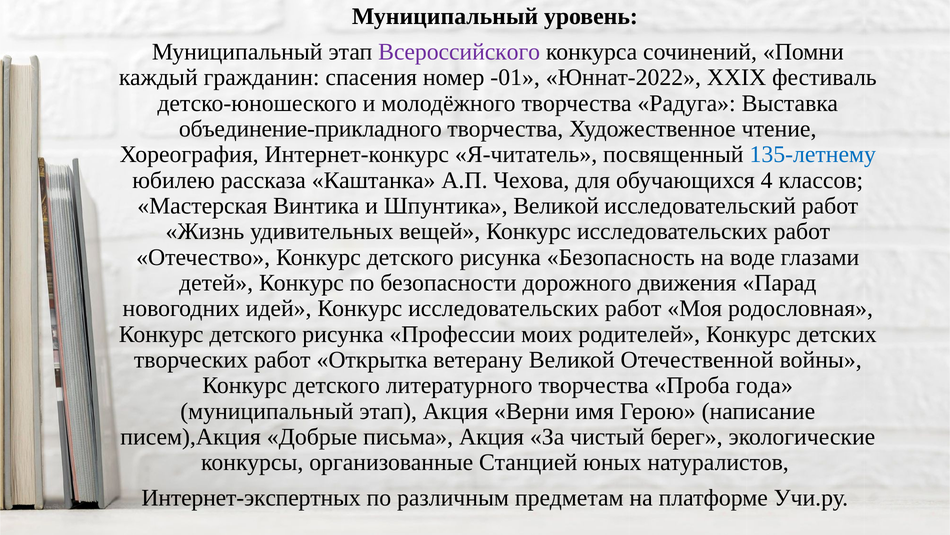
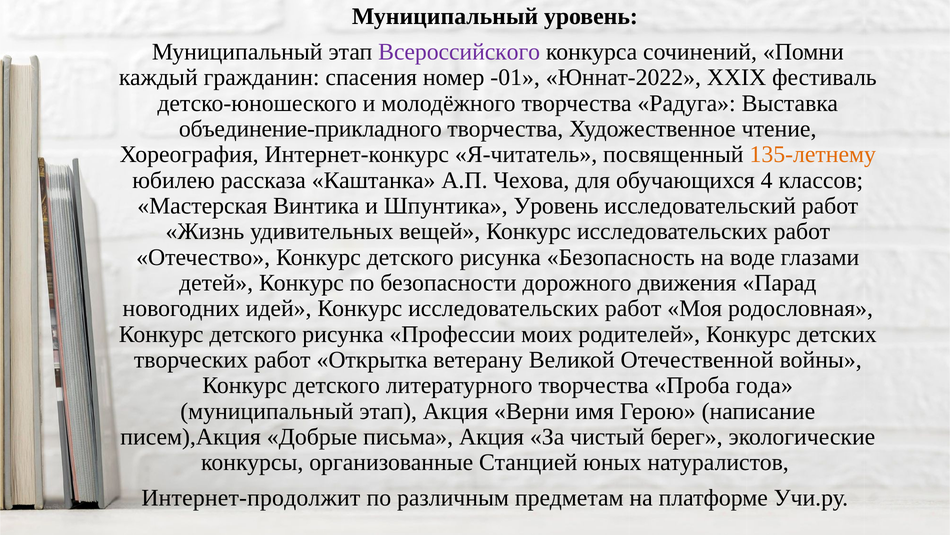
135-летнему colour: blue -> orange (813, 154)
Шпунтика Великой: Великой -> Уровень (556, 206)
Интернет-экспертных: Интернет-экспертных -> Интернет-продолжит (251, 498)
